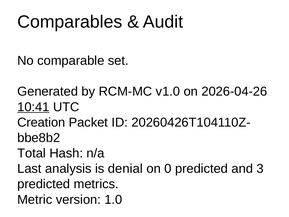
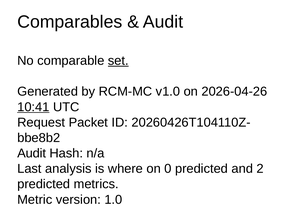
set underline: none -> present (118, 61)
Creation: Creation -> Request (41, 122)
Total: Total -> Audit (32, 153)
denial: denial -> where (125, 169)
3: 3 -> 2 (260, 169)
